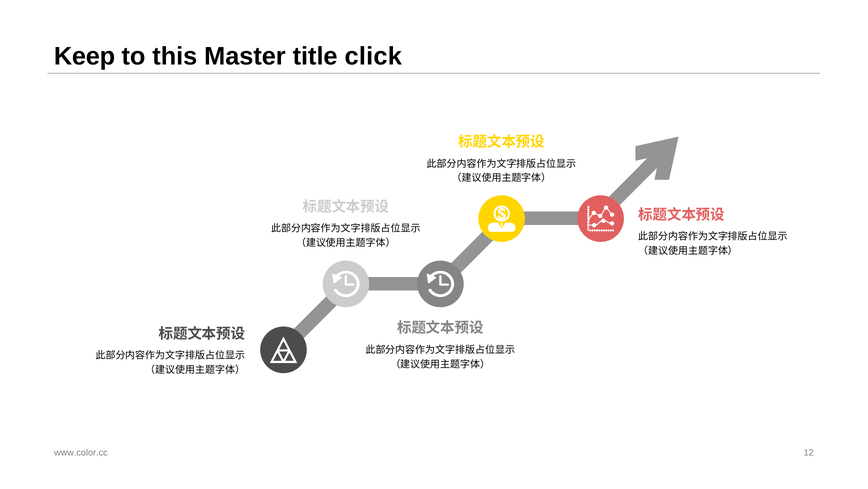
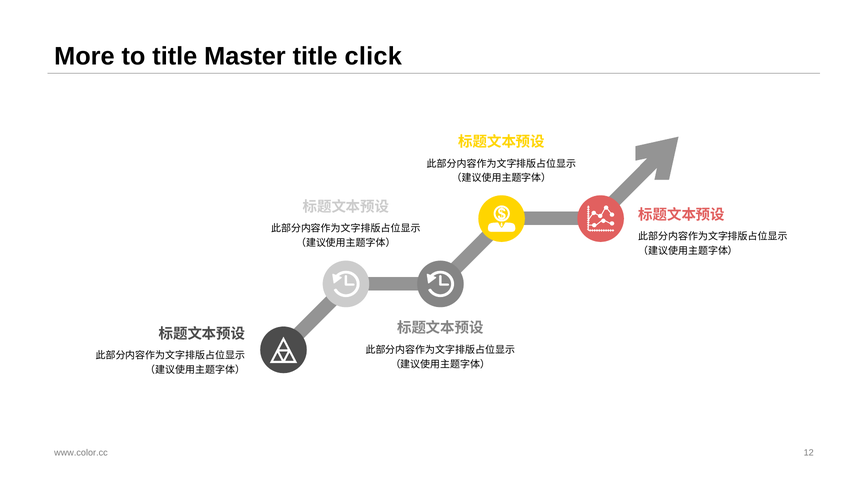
Keep: Keep -> More (84, 56)
to this: this -> title (175, 56)
